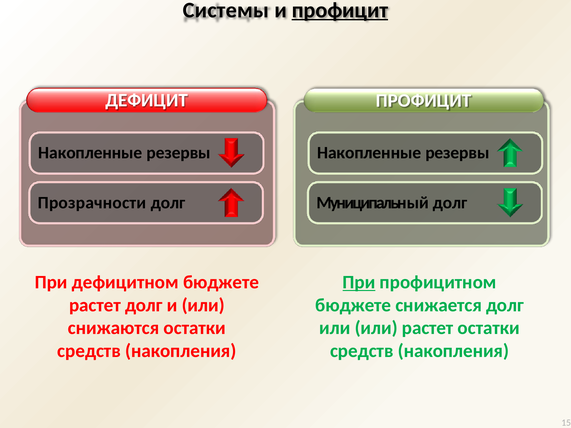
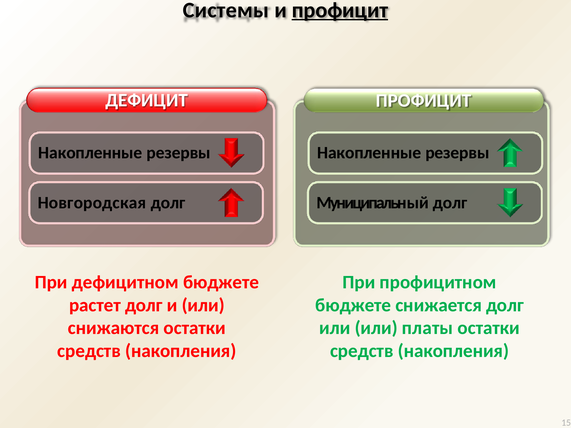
Прозрачности: Прозрачности -> Новгородская (92, 203)
При underline: present -> none (359, 283)
или растет: растет -> платы (428, 328)
